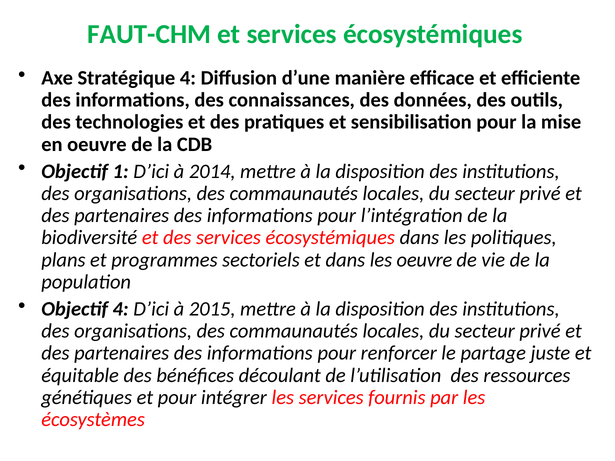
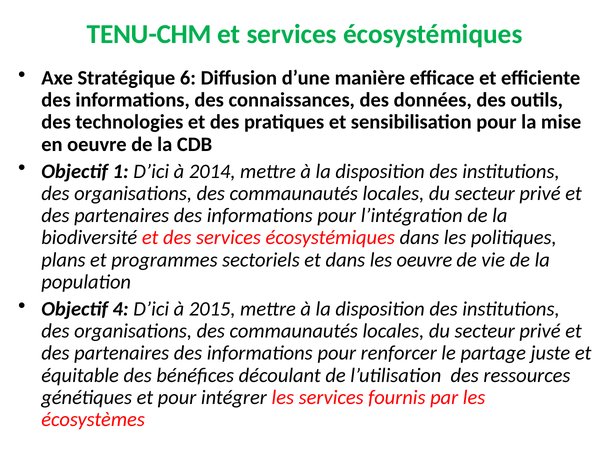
FAUT-CHM: FAUT-CHM -> TENU-CHM (149, 34)
Stratégique 4: 4 -> 6 (188, 78)
